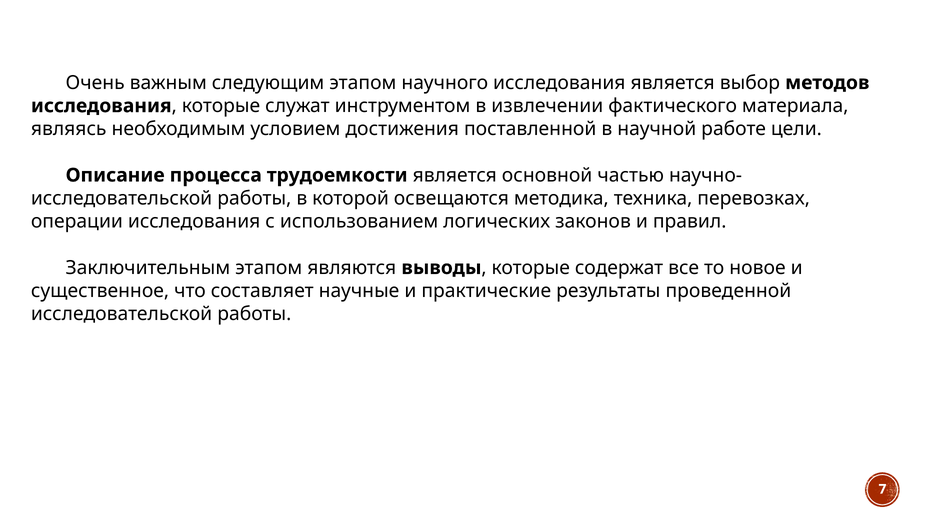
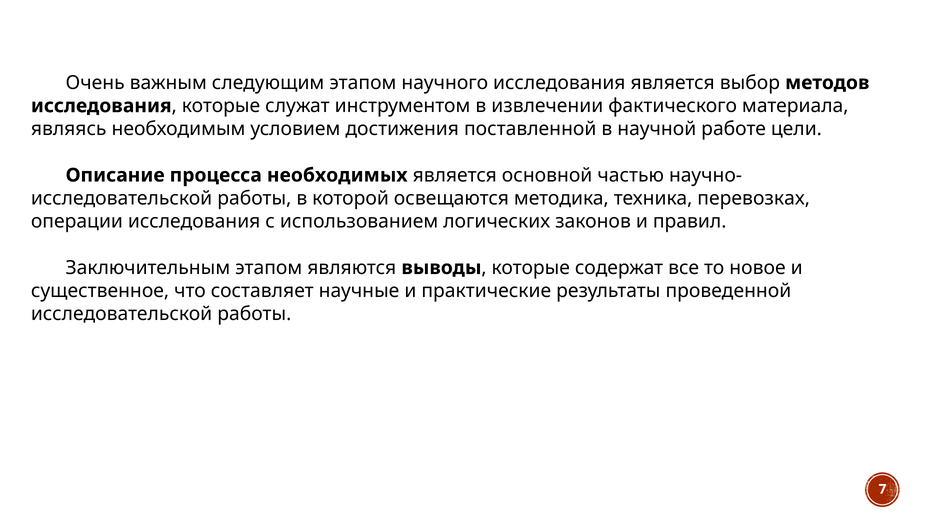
трудоемкости: трудоемкости -> необходимых (337, 175)
